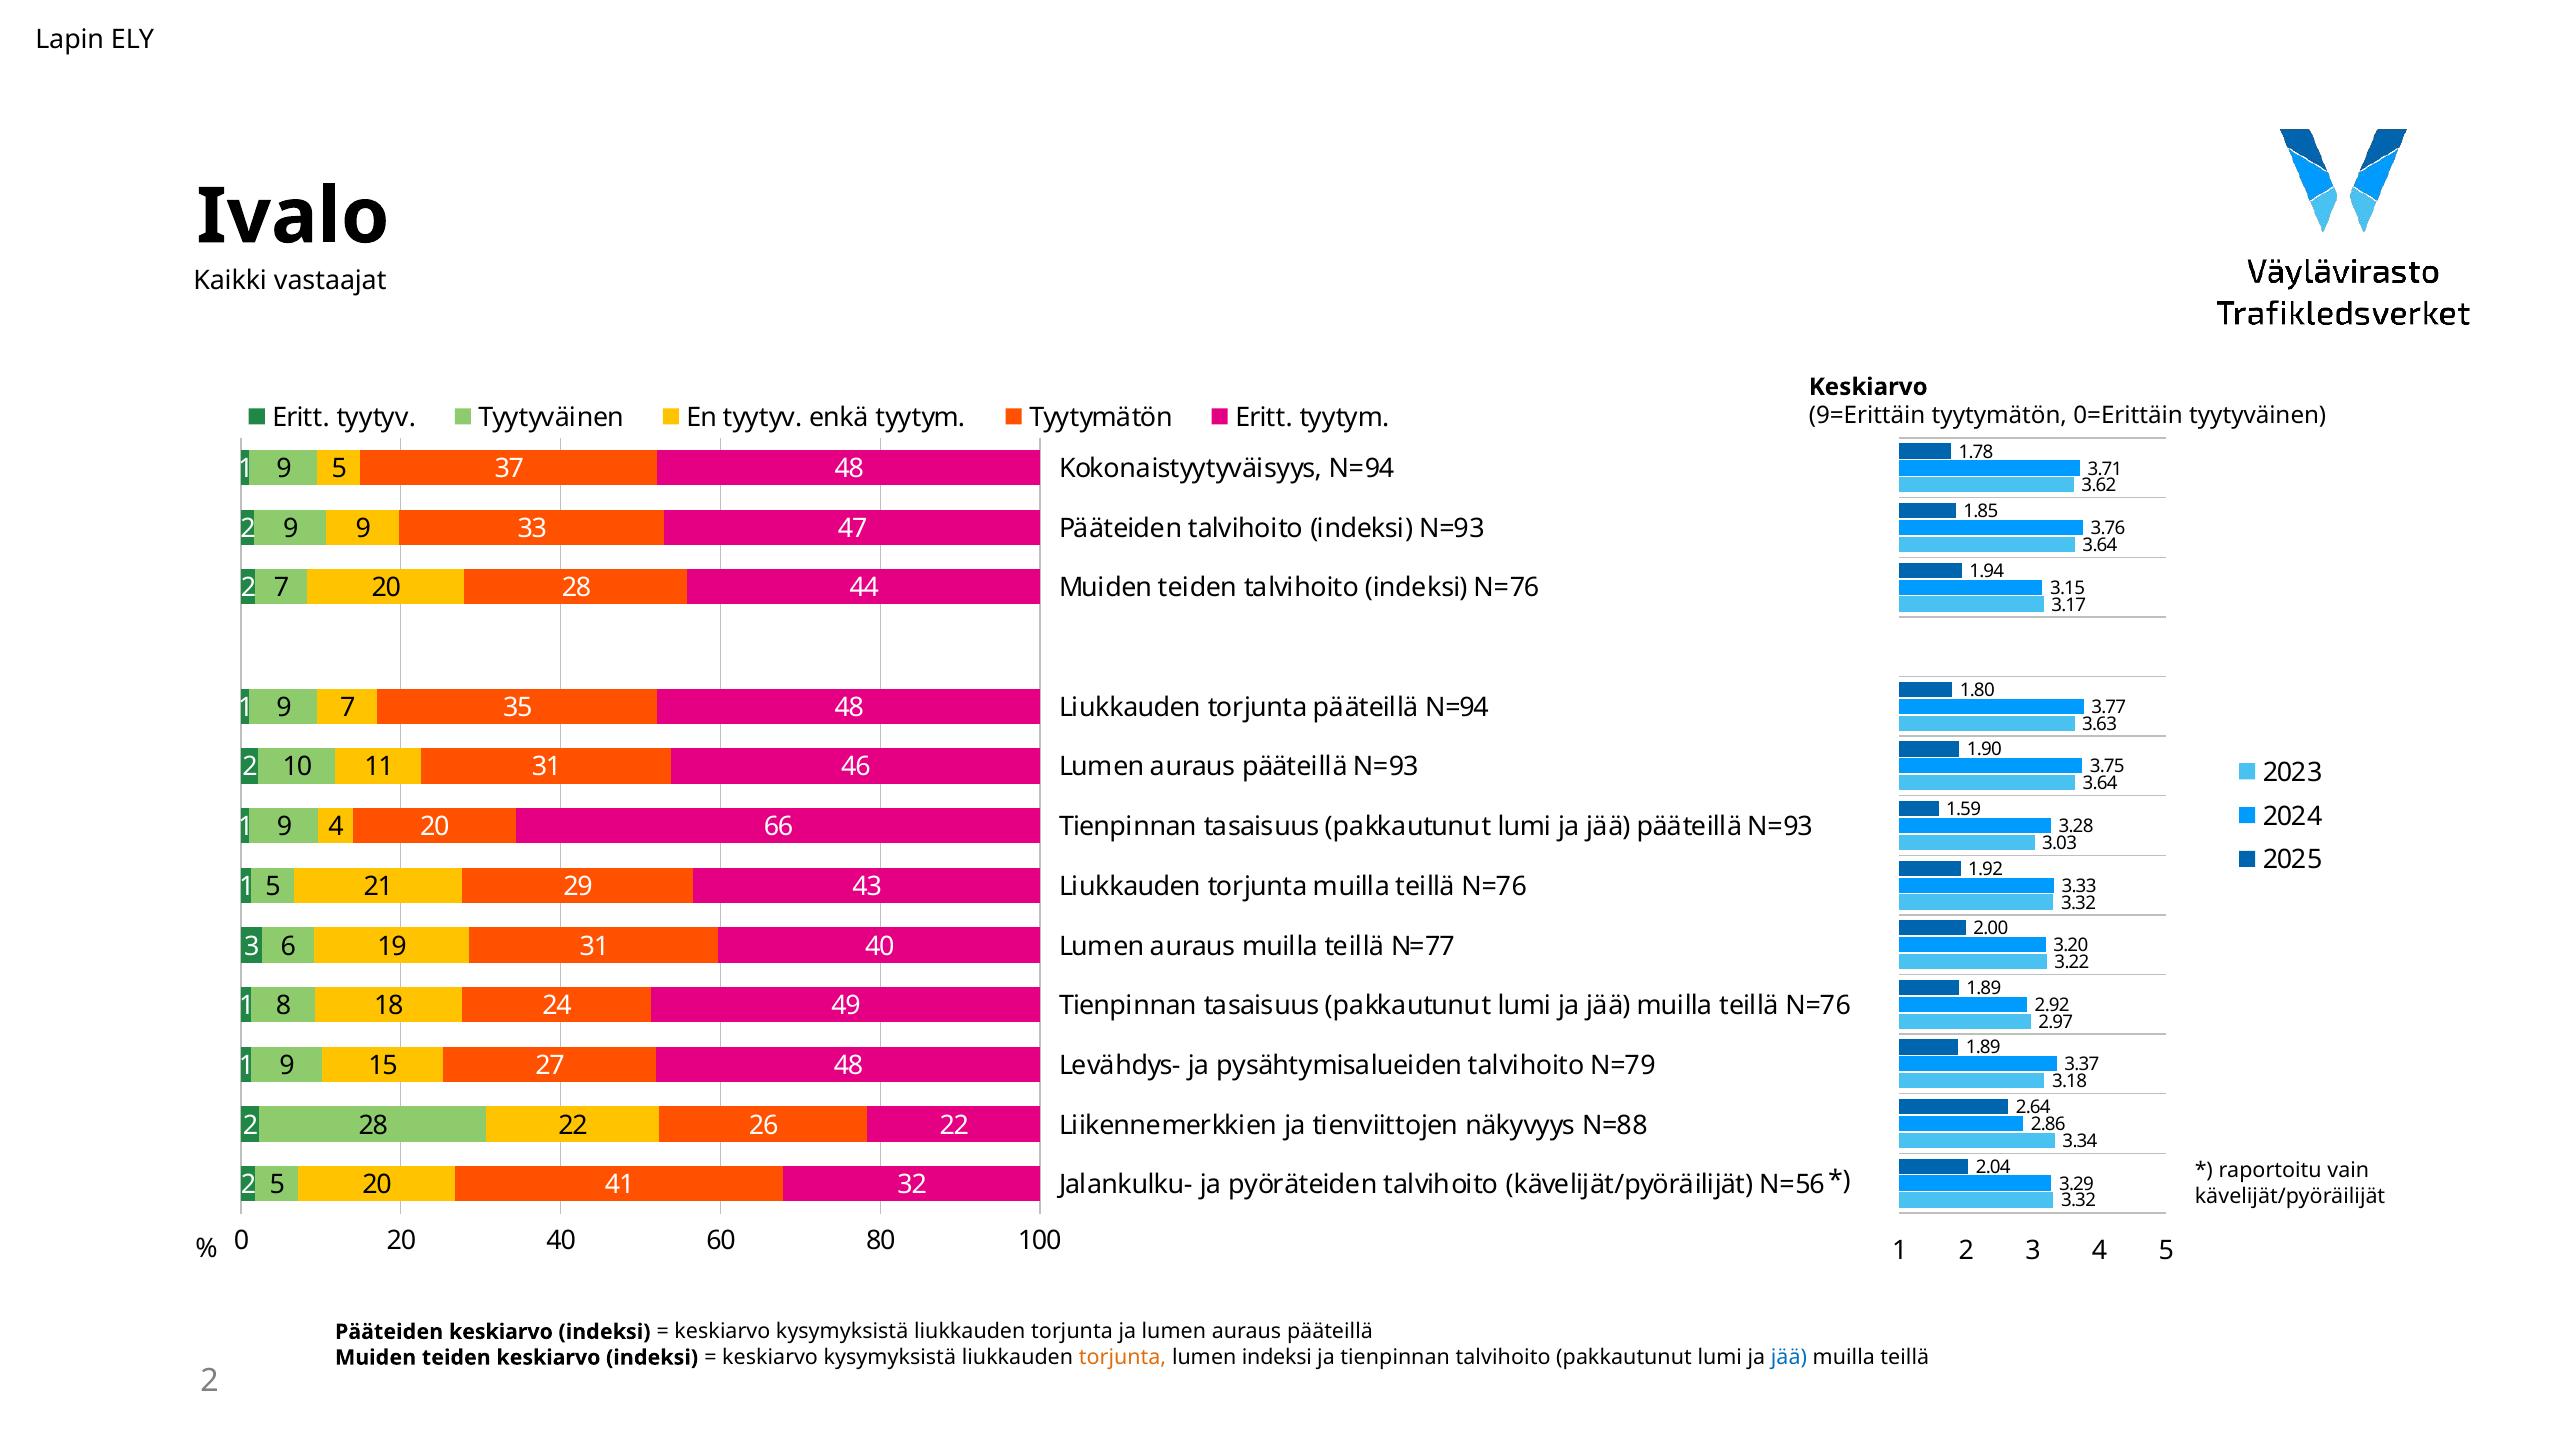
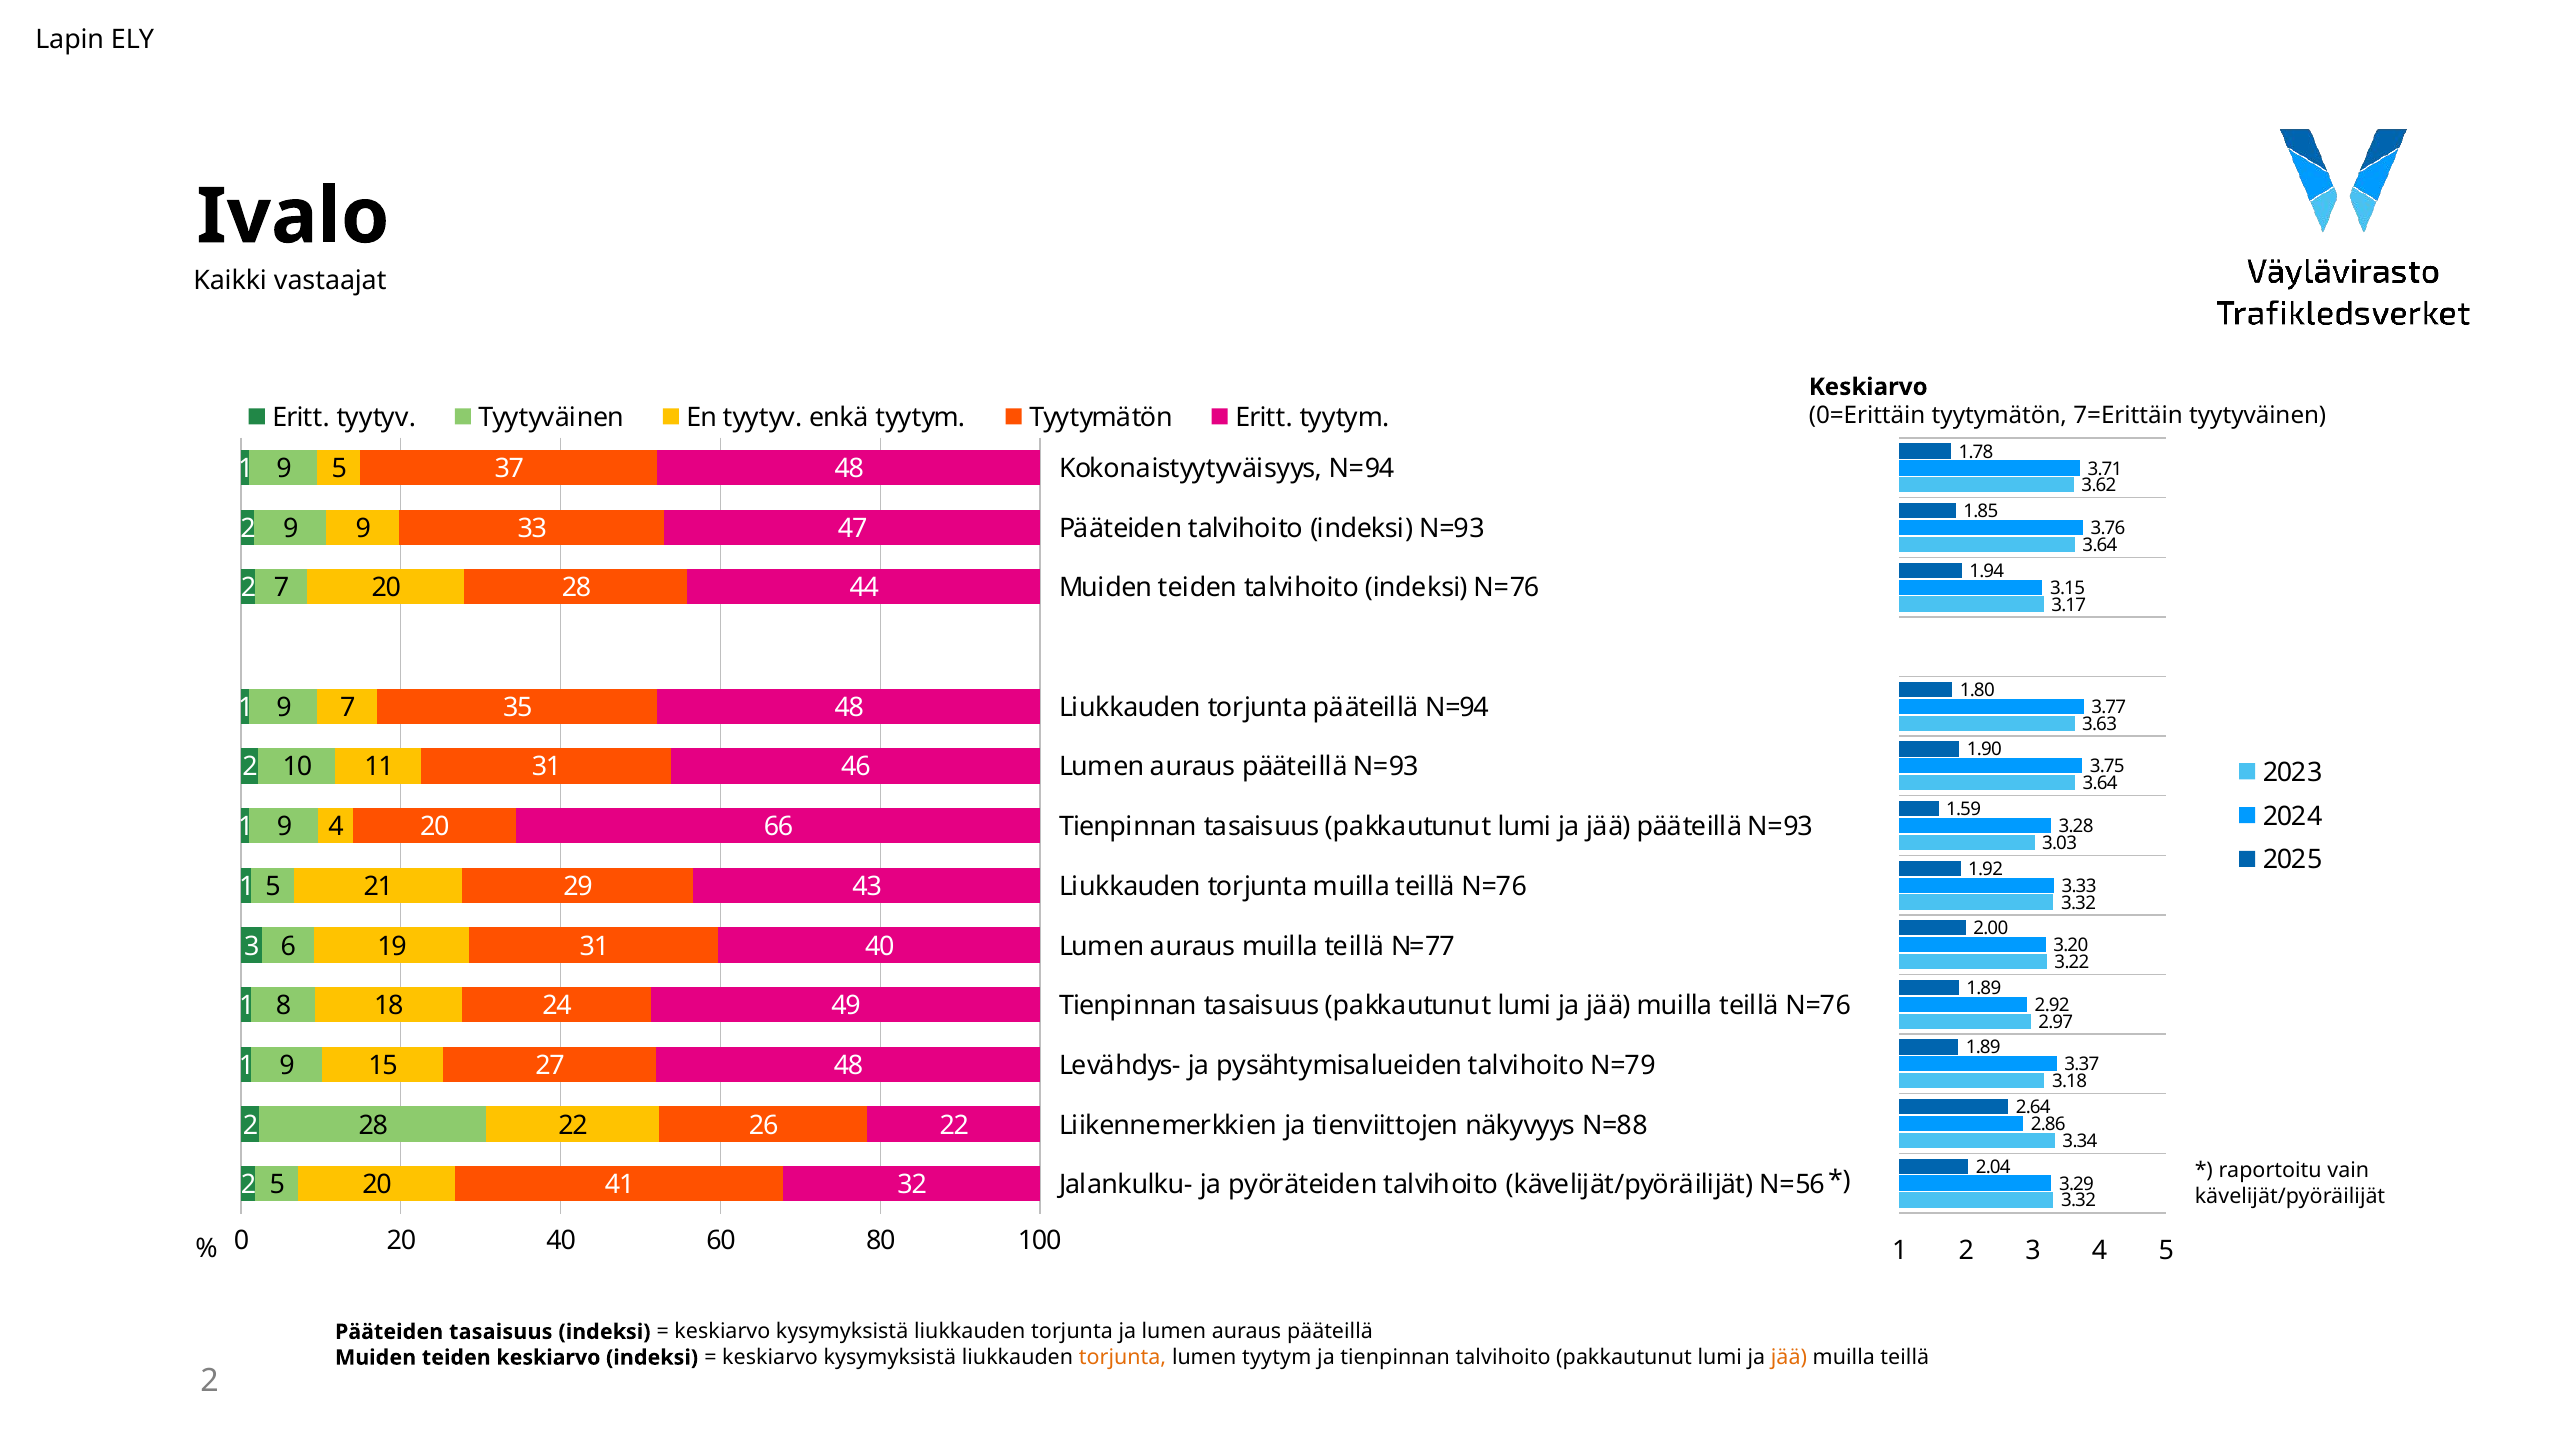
9=Erittäin: 9=Erittäin -> 0=Erittäin (1867, 416)
0=Erittäin: 0=Erittäin -> 7=Erittäin (2128, 416)
Pääteiden keskiarvo: keskiarvo -> tasaisuus (501, 1332)
lumen indeksi: indeksi -> tyytym (1277, 1358)
jää colour: blue -> orange (1789, 1358)
